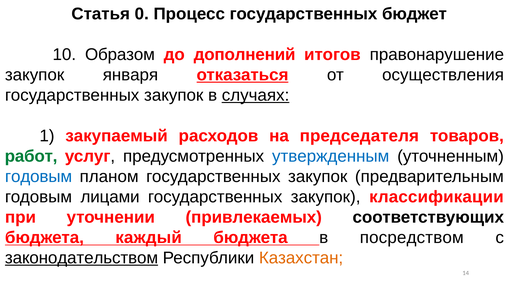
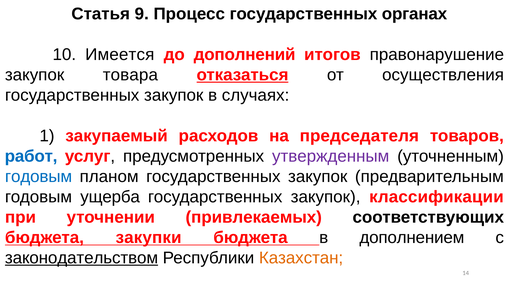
0: 0 -> 9 (142, 14)
бюджет: бюджет -> органах (414, 14)
Образом: Образом -> Имеется (120, 55)
января: января -> товара (130, 75)
случаях underline: present -> none (256, 95)
работ colour: green -> blue (31, 156)
утвержденным colour: blue -> purple (331, 156)
лицами: лицами -> ущерба (110, 197)
каждый: каждый -> закупки (149, 238)
посредством: посредством -> дополнением (412, 238)
